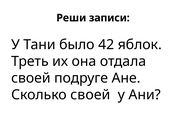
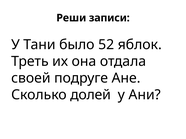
42: 42 -> 52 (106, 45)
Сколько своей: своей -> долей (91, 95)
